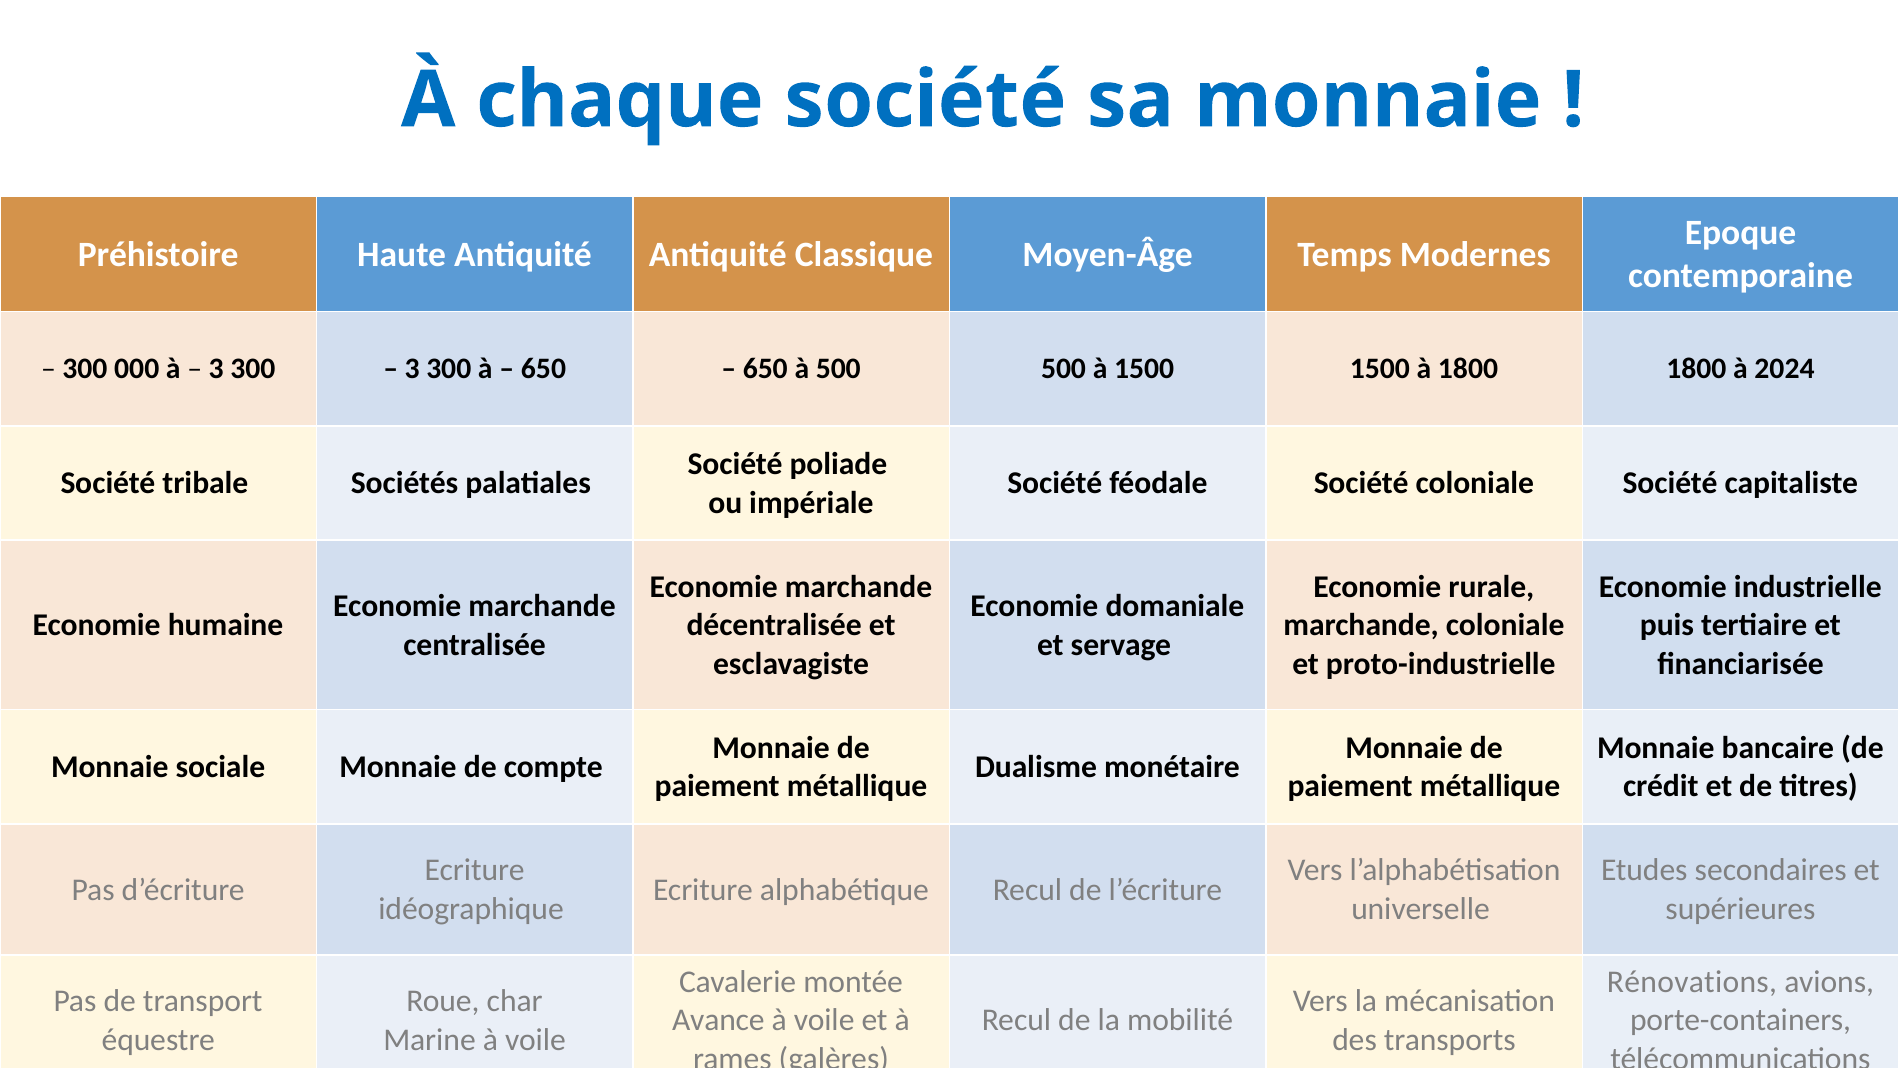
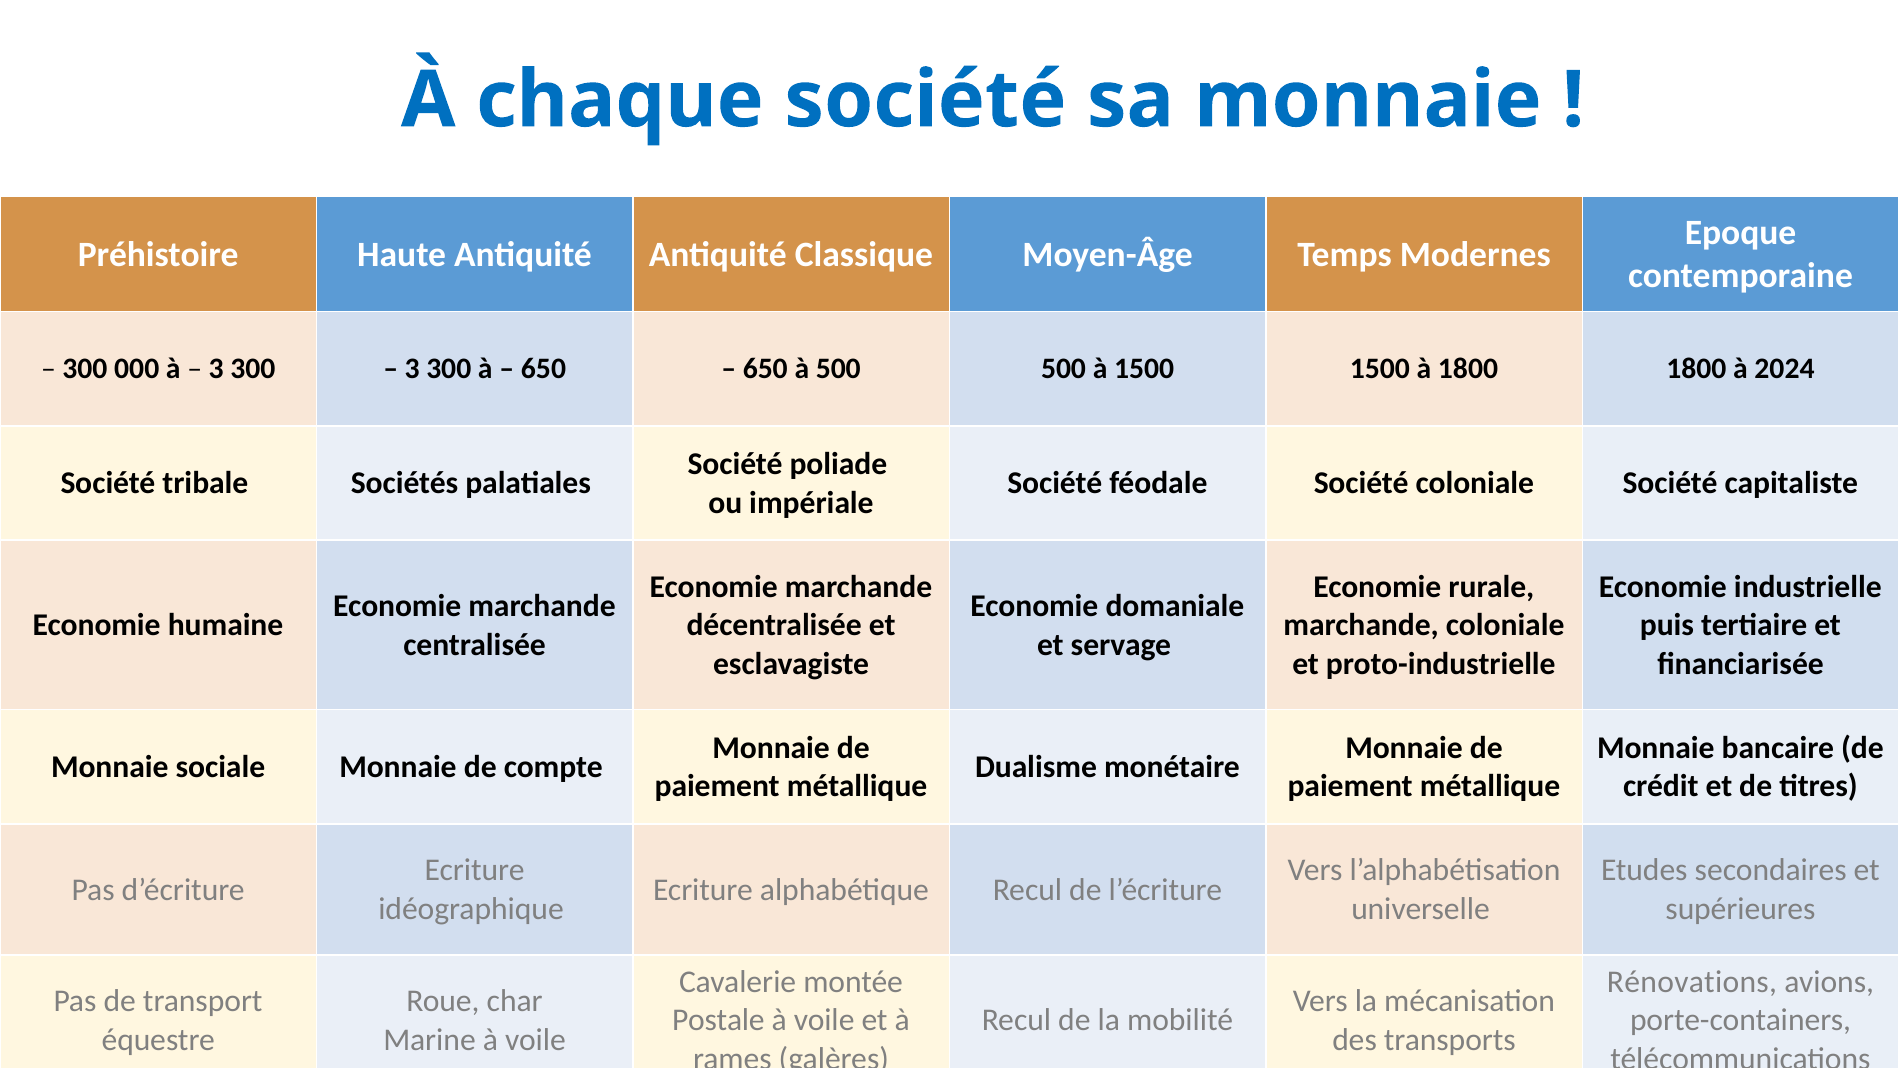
Avance: Avance -> Postale (718, 1021)
